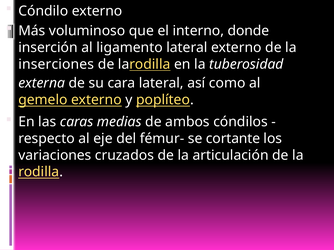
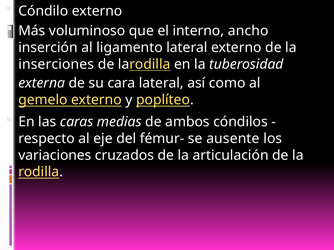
donde: donde -> ancho (248, 31)
cortante: cortante -> ausente (233, 139)
